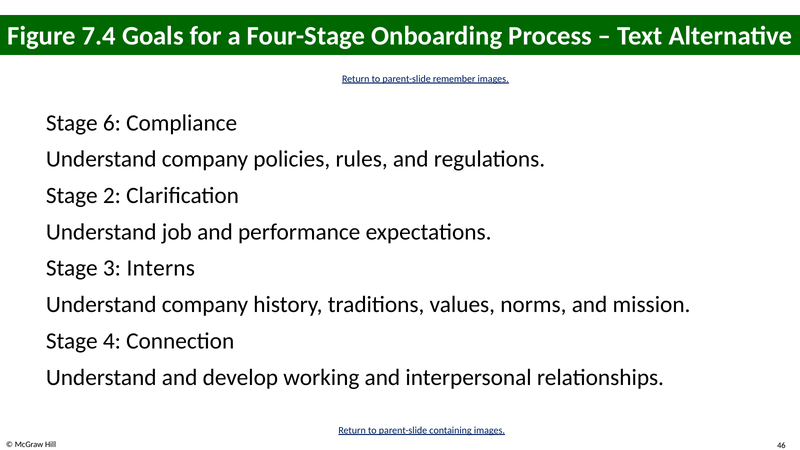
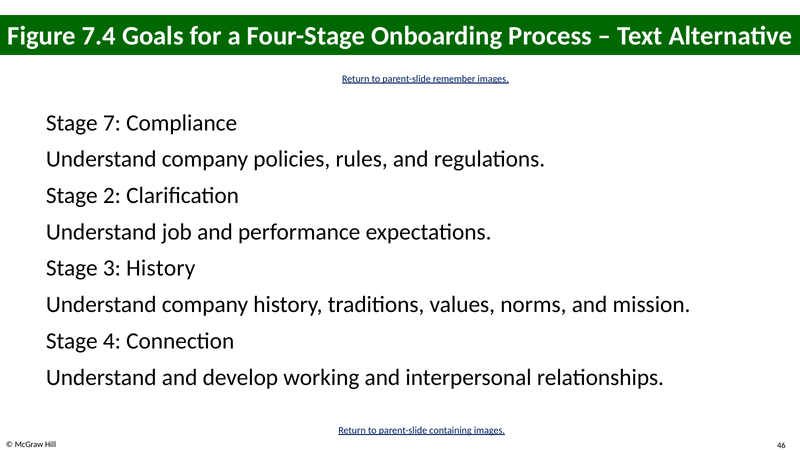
6: 6 -> 7 (112, 123)
3 Interns: Interns -> History (161, 268)
